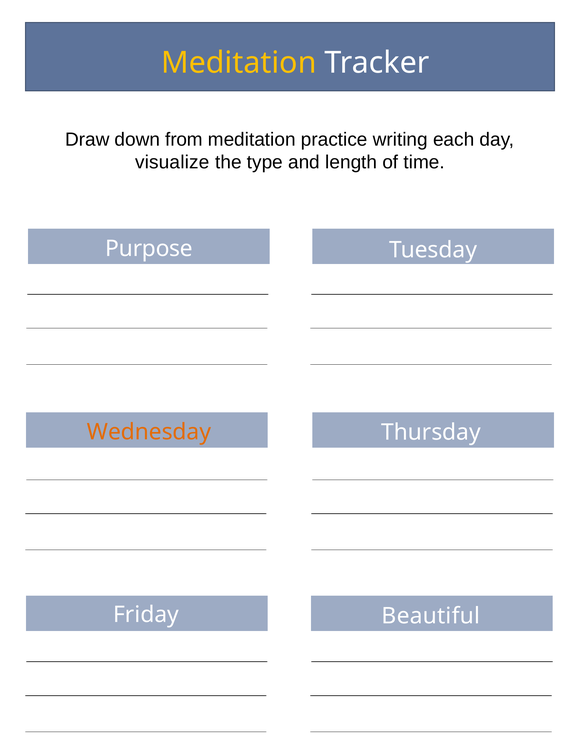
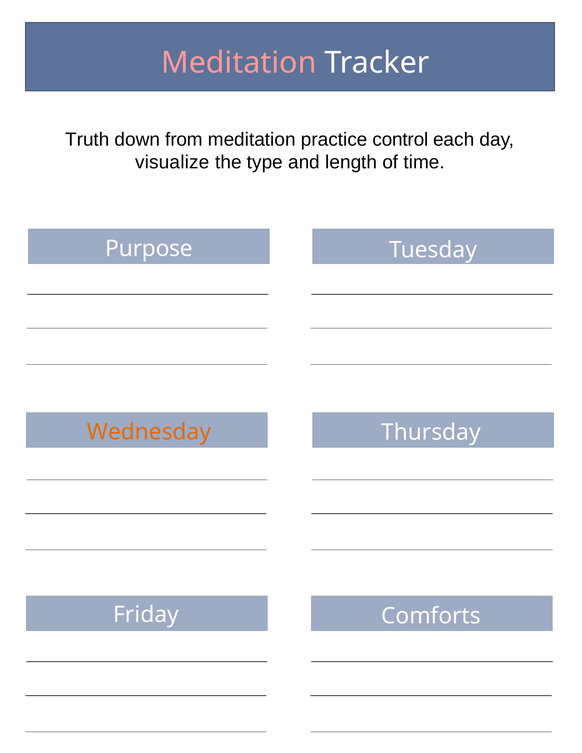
Meditation colour: yellow -> pink (239, 63)
Draw: Draw -> Truth (87, 140)
writing: writing -> control (400, 140)
Beautiful: Beautiful -> Comforts (431, 616)
